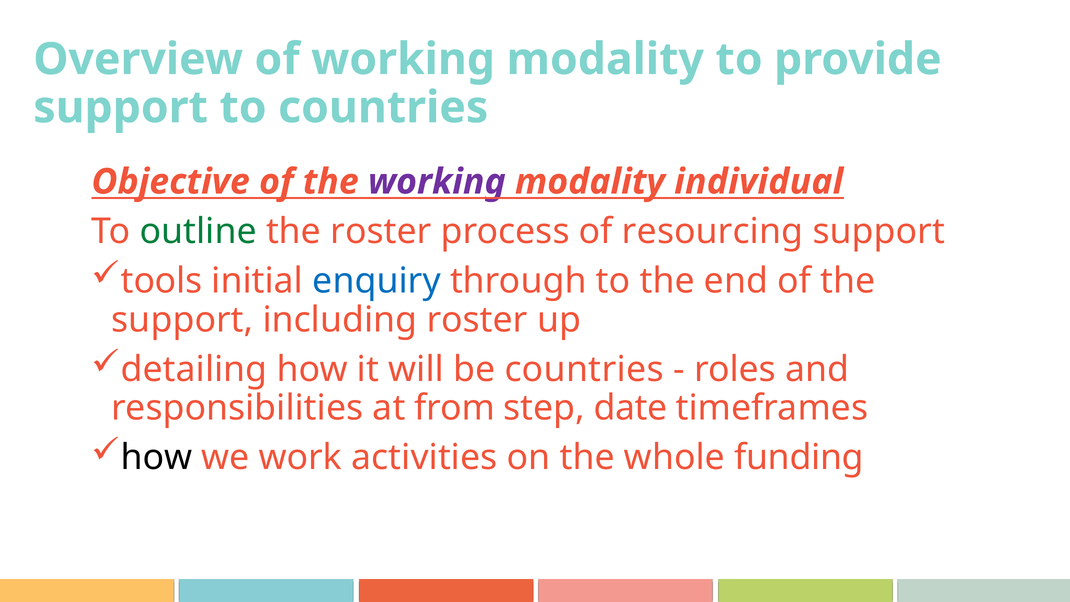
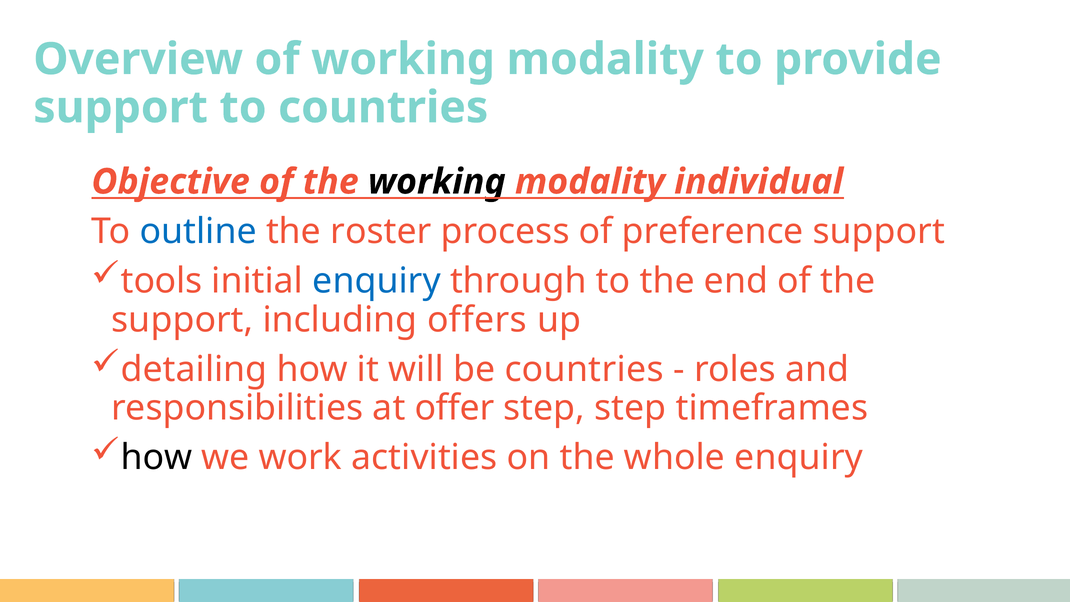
working colour: purple -> black (437, 182)
outline colour: green -> blue (198, 231)
resourcing: resourcing -> preference (713, 231)
including roster: roster -> offers (477, 320)
from: from -> offer (455, 408)
step date: date -> step (630, 408)
whole funding: funding -> enquiry (799, 458)
